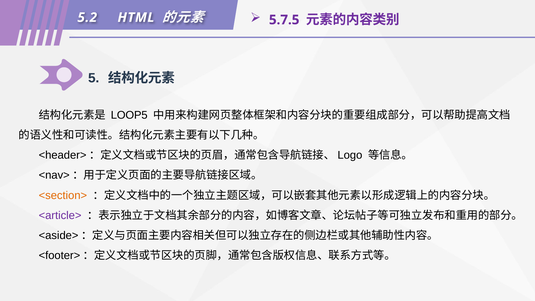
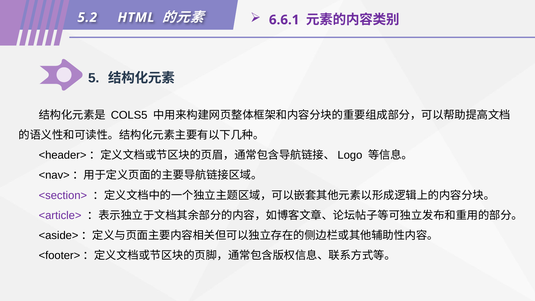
5.7.5: 5.7.5 -> 6.6.1 (284, 20)
LOOP5: LOOP5 -> COLS5 (129, 115)
<section> colour: orange -> purple (63, 195)
